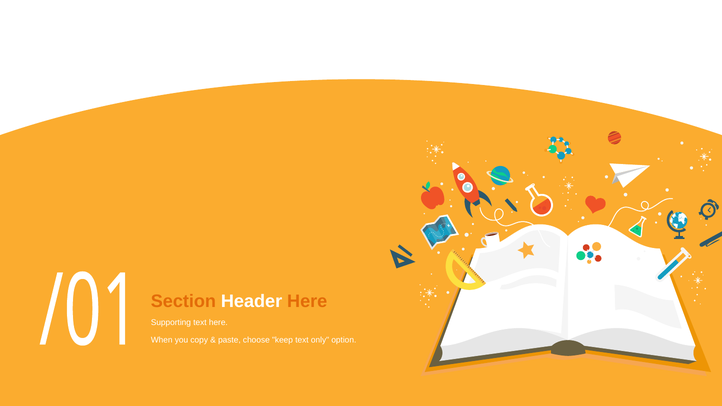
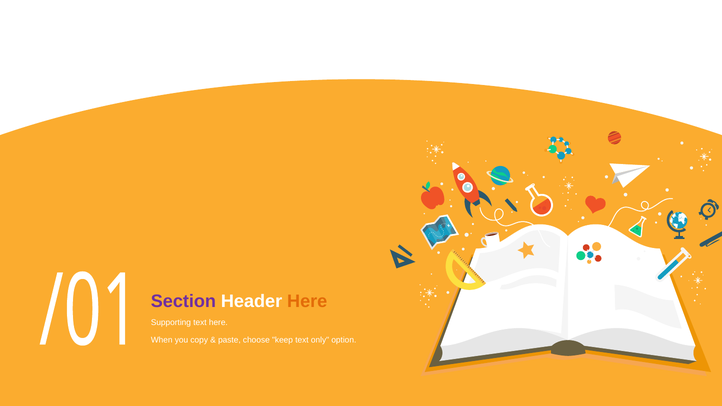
Section colour: orange -> purple (183, 302)
